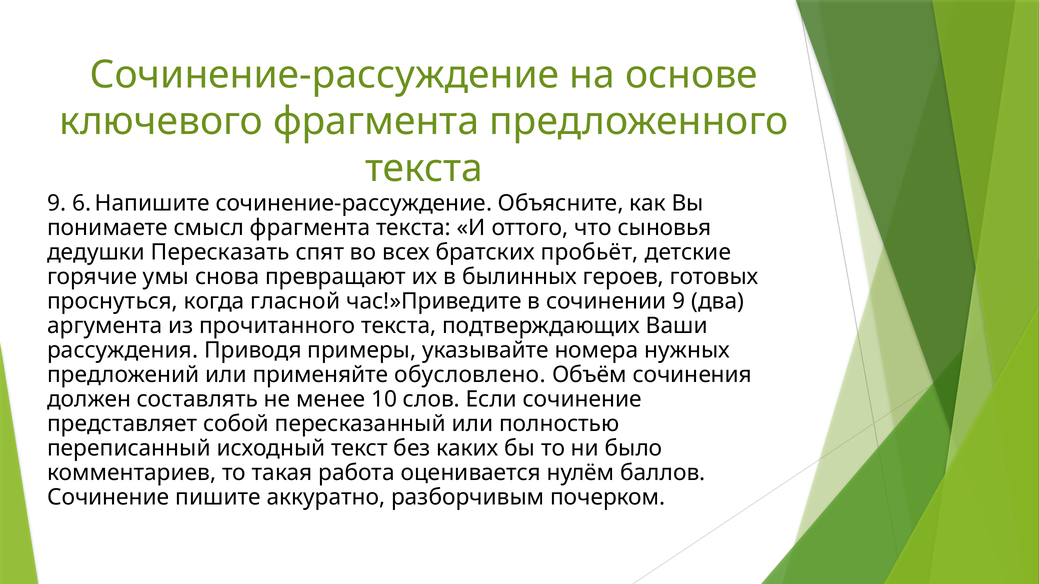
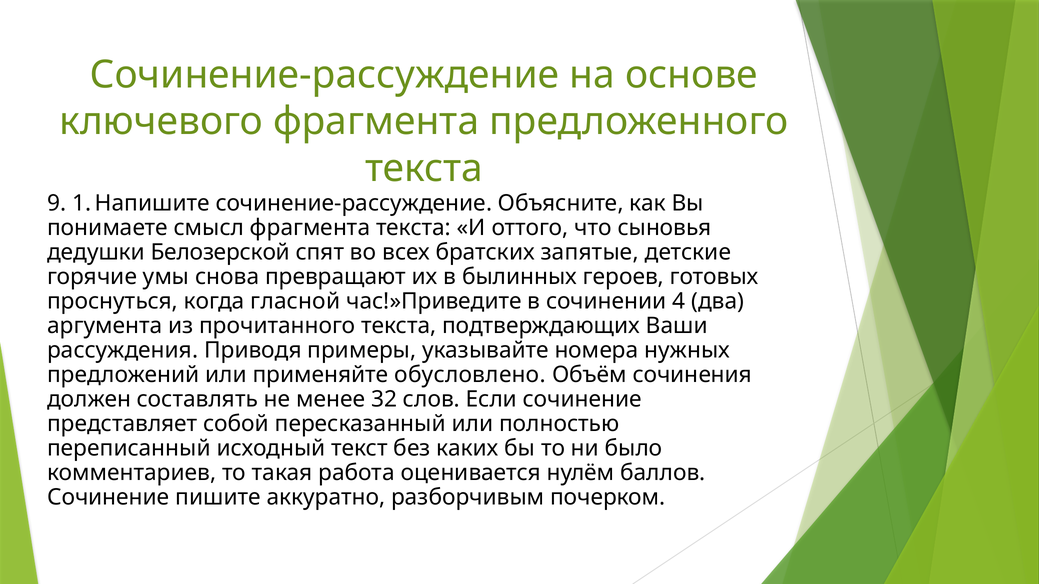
6: 6 -> 1 (82, 203)
Пересказать: Пересказать -> Белозерской (220, 252)
пробьёт: пробьёт -> запятые (590, 252)
сочинении 9: 9 -> 4 (679, 301)
10: 10 -> 32 (384, 400)
